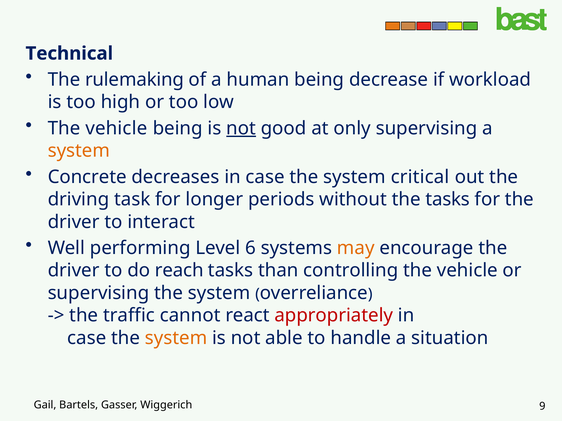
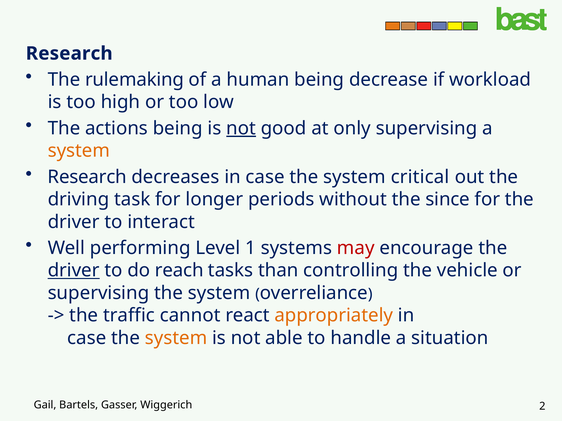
Technical: Technical -> Research (69, 54)
vehicle: vehicle -> actions (117, 128)
Concrete: Concrete -> Research (87, 177)
the tasks: tasks -> since (448, 200)
6: 6 -> 1 (251, 248)
may colour: orange -> red (356, 248)
driver underline: none -> present (74, 271)
appropriately colour: red -> orange (334, 316)
9: 9 -> 2 (542, 407)
